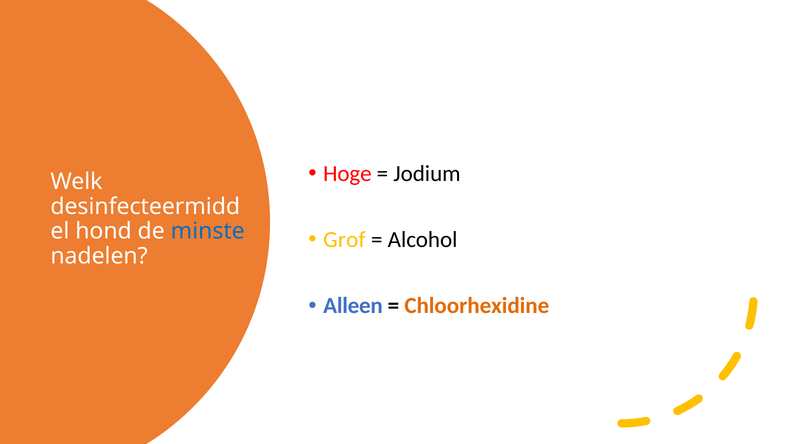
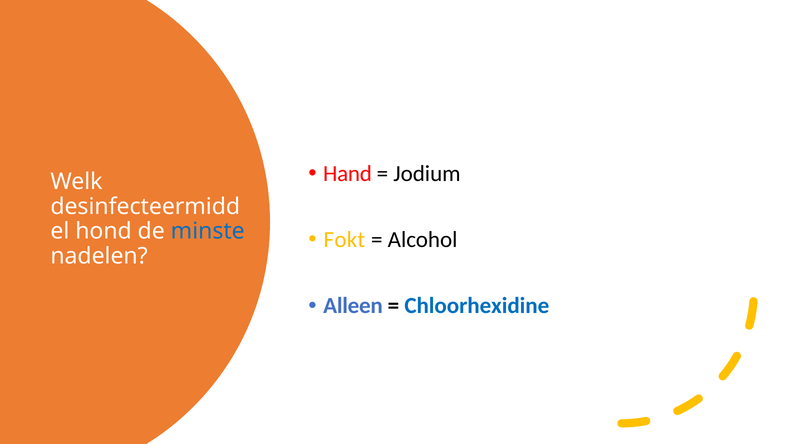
Hoge: Hoge -> Hand (347, 174)
Grof: Grof -> Fokt (344, 240)
Chloorhexidine colour: orange -> blue (477, 306)
